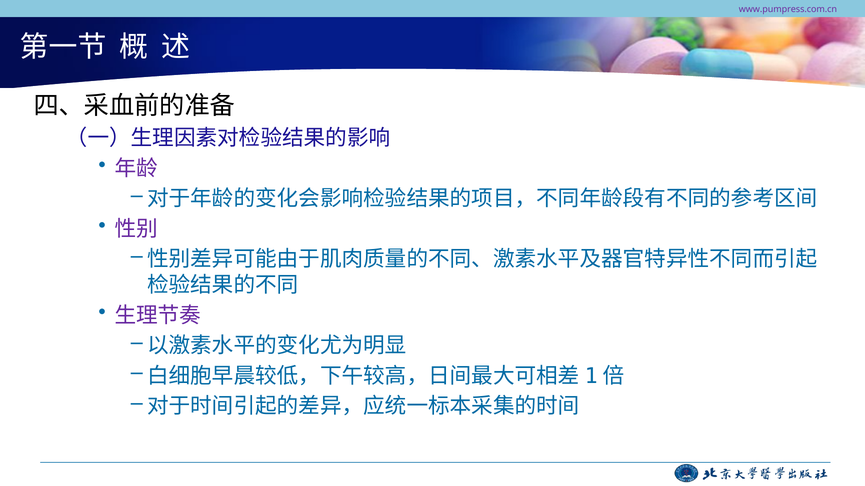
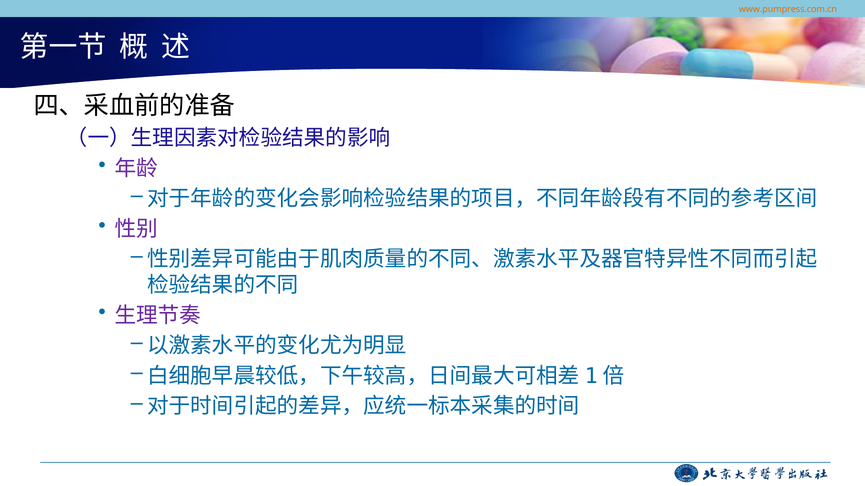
www.pumpress.com.cn colour: purple -> orange (788, 9)
